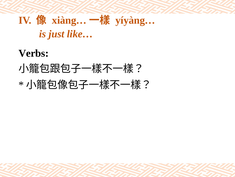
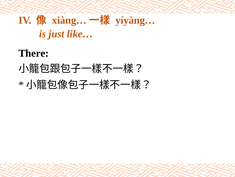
Verbs: Verbs -> There (34, 53)
